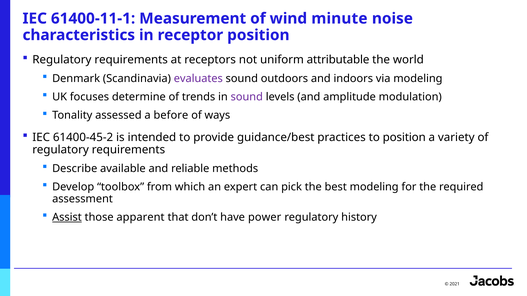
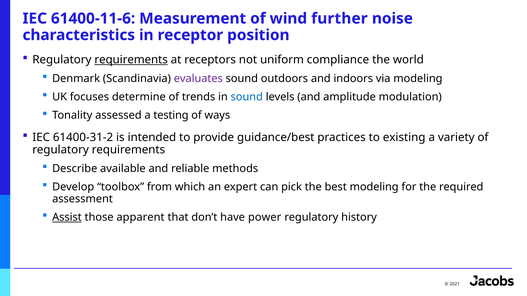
61400-11-1: 61400-11-1 -> 61400-11-6 (93, 19)
minute: minute -> further (339, 19)
requirements underline: none -> present (131, 60)
attributable: attributable -> compliance (338, 60)
sound colour: purple -> blue (247, 97)
before: before -> testing (171, 116)
61400-45-2: 61400-45-2 -> 61400-31-2 (83, 138)
to position: position -> existing (404, 138)
